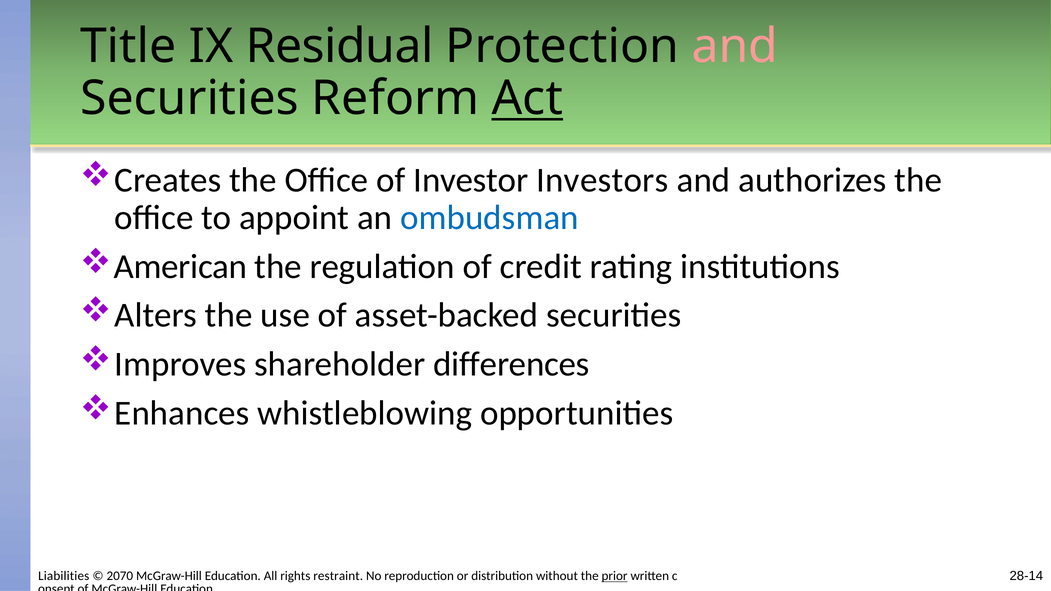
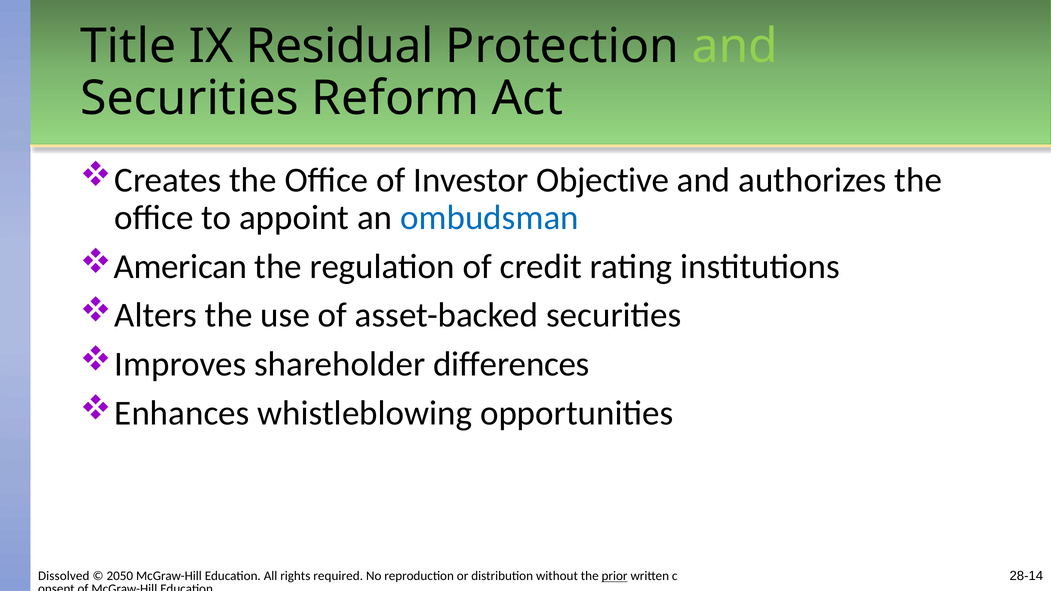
and colour: pink -> light green (735, 47)
Act underline: present -> none (527, 99)
Investors: Investors -> Objective (603, 180)
Liabilities: Liabilities -> Dissolved (64, 576)
2070: 2070 -> 2050 (120, 576)
restraint: restraint -> required (338, 576)
